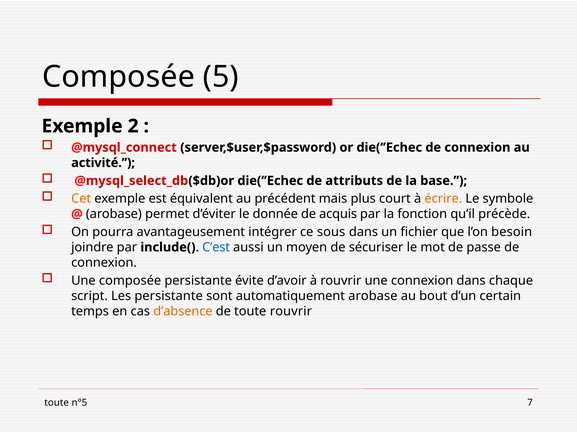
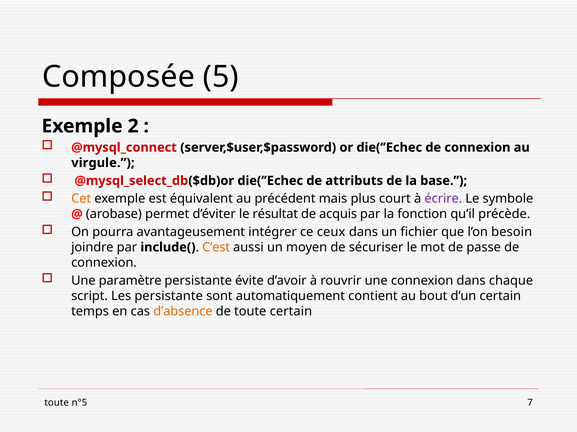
activité: activité -> virgule (103, 163)
écrire colour: orange -> purple (443, 199)
donnée: donnée -> résultat (275, 214)
sous: sous -> ceux (331, 232)
C’est colour: blue -> orange (216, 248)
Une composée: composée -> paramètre (130, 281)
automatiquement arobase: arobase -> contient (373, 296)
toute rouvrir: rouvrir -> certain (291, 312)
